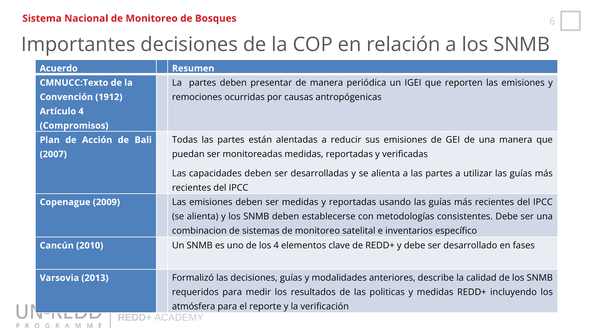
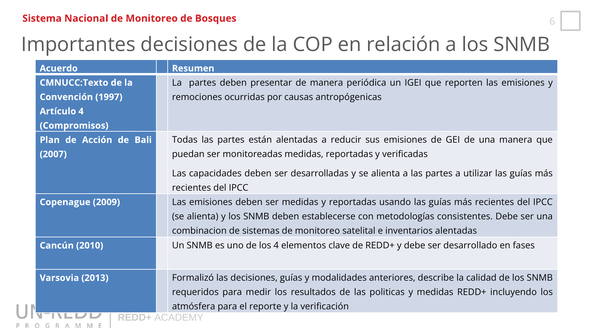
1912: 1912 -> 1997 (109, 97)
inventarios específico: específico -> alentadas (456, 231)
